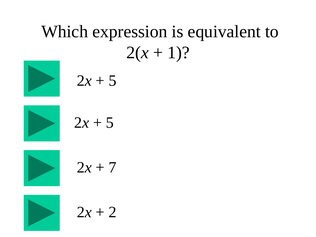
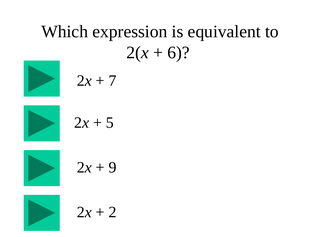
1: 1 -> 6 (178, 53)
5: 5 -> 7 (112, 81)
7: 7 -> 9 (112, 167)
